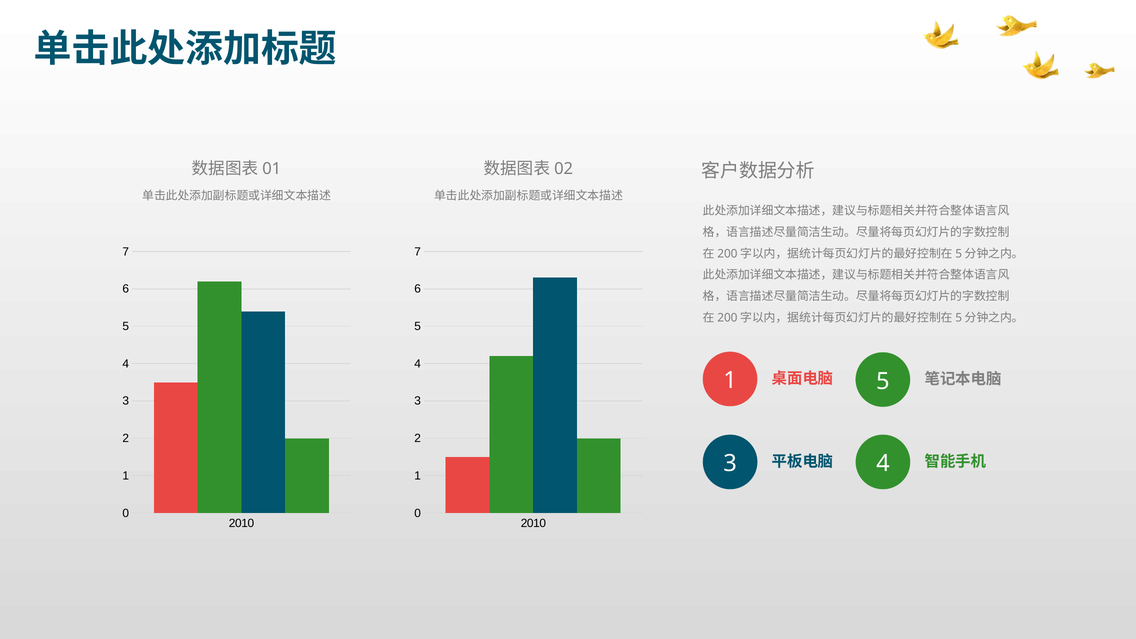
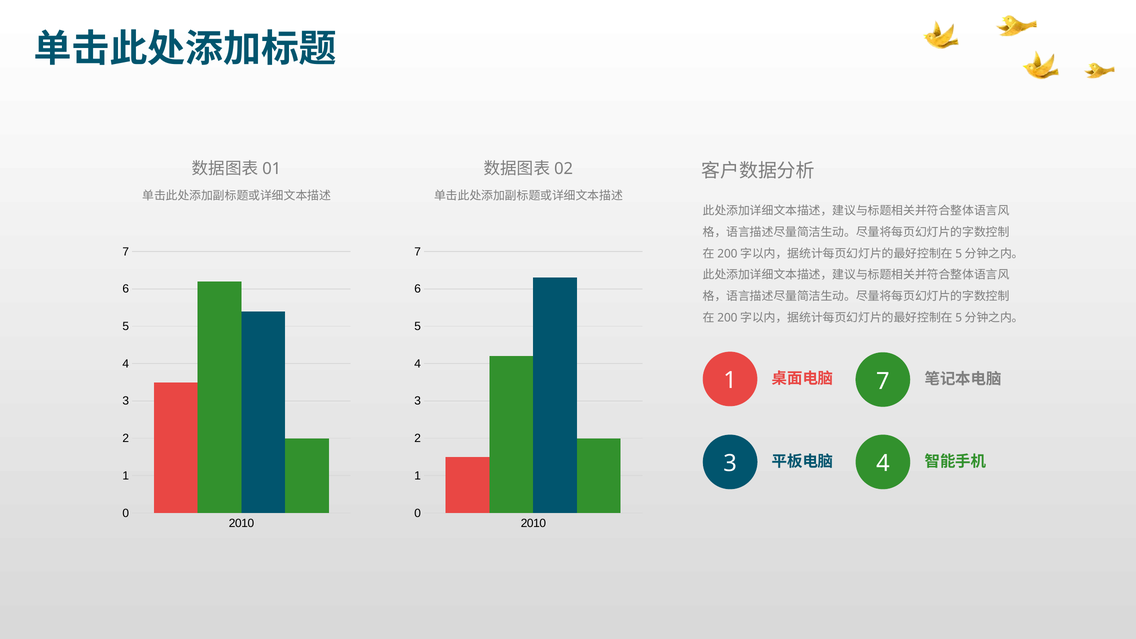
5: 5 -> 7 (883, 381)
